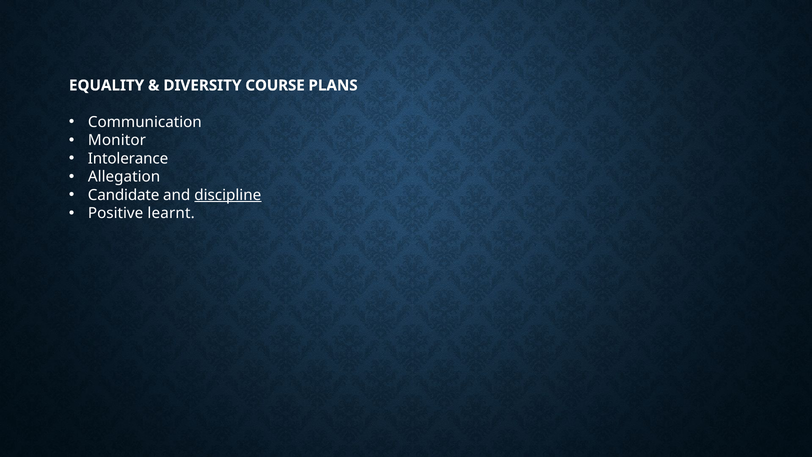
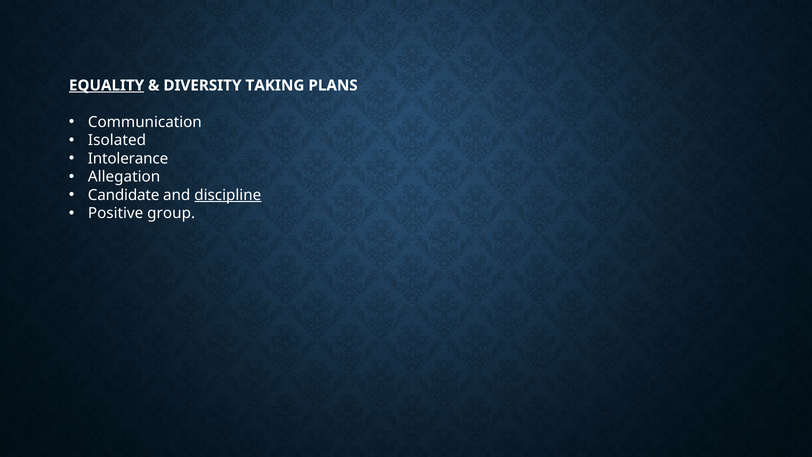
EQUALITY underline: none -> present (107, 85)
COURSE: COURSE -> TAKING (275, 85)
Monitor: Monitor -> Isolated (117, 140)
learnt: learnt -> group (171, 213)
